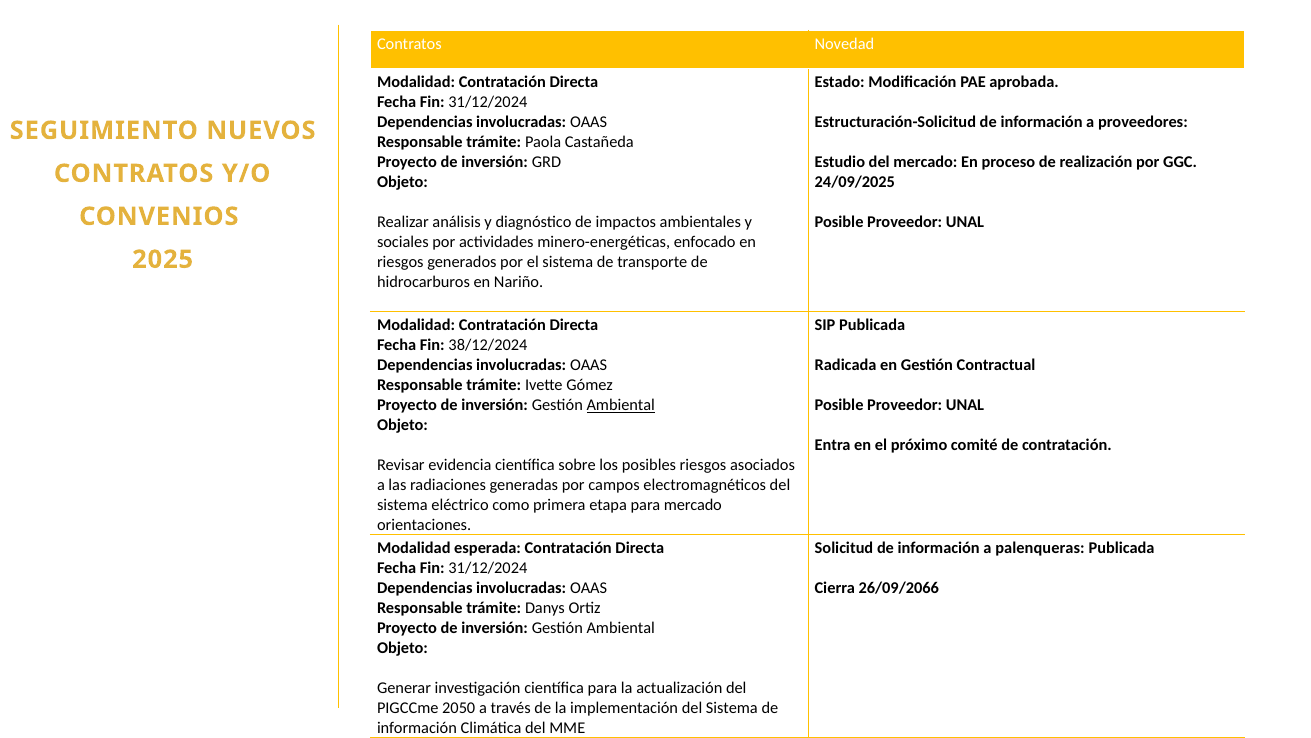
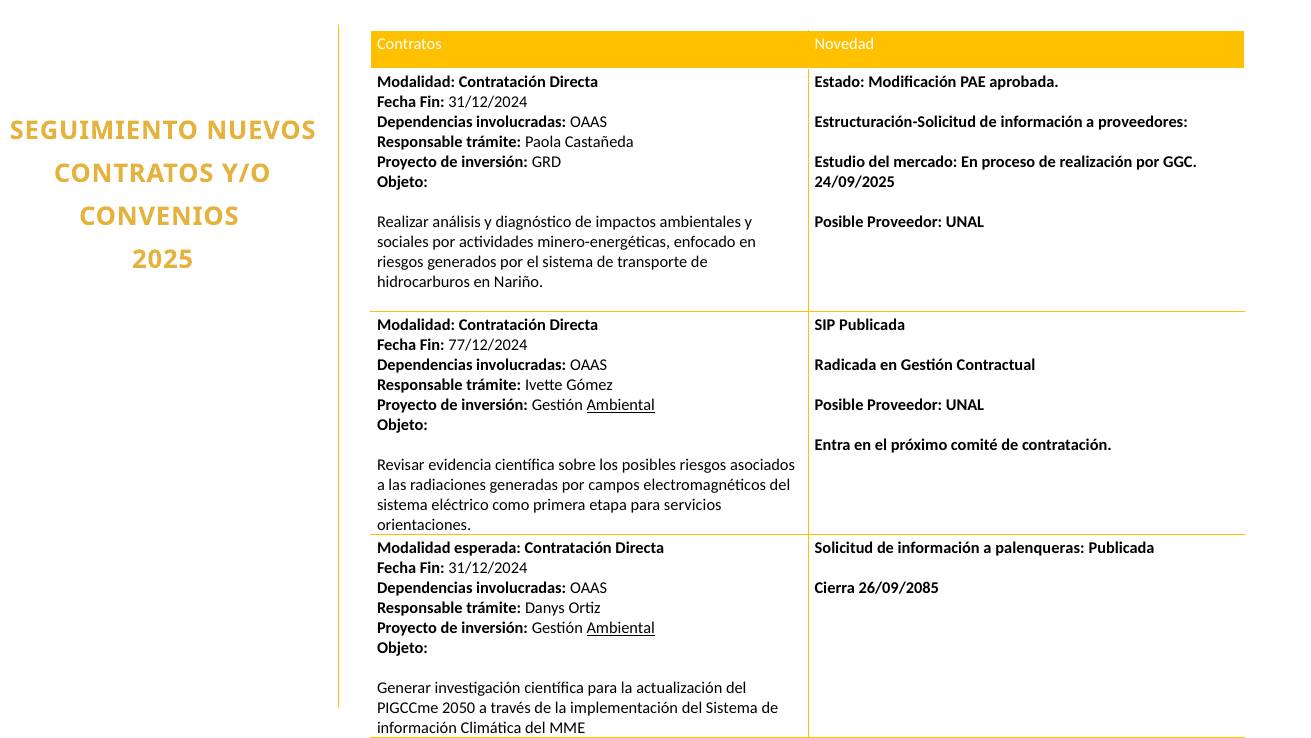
38/12/2024: 38/12/2024 -> 77/12/2024 (488, 345)
para mercado: mercado -> servicios (693, 505)
26/09/2066: 26/09/2066 -> 26/09/2085 (899, 588)
Ambiental underline: none -> present (621, 628)
